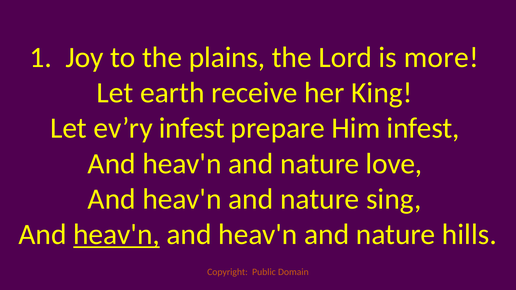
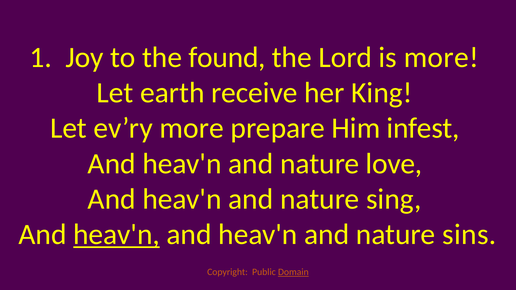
plains: plains -> found (227, 57)
ev’ry infest: infest -> more (192, 128)
hills: hills -> sins (469, 235)
Domain underline: none -> present (293, 272)
